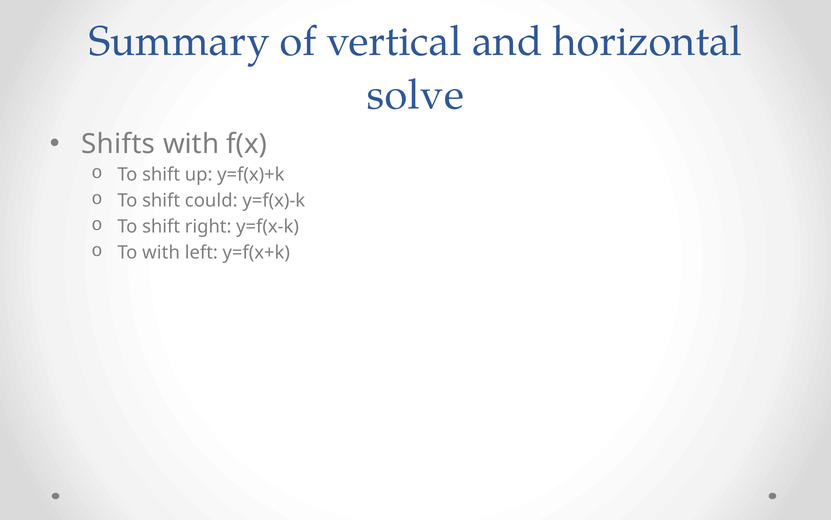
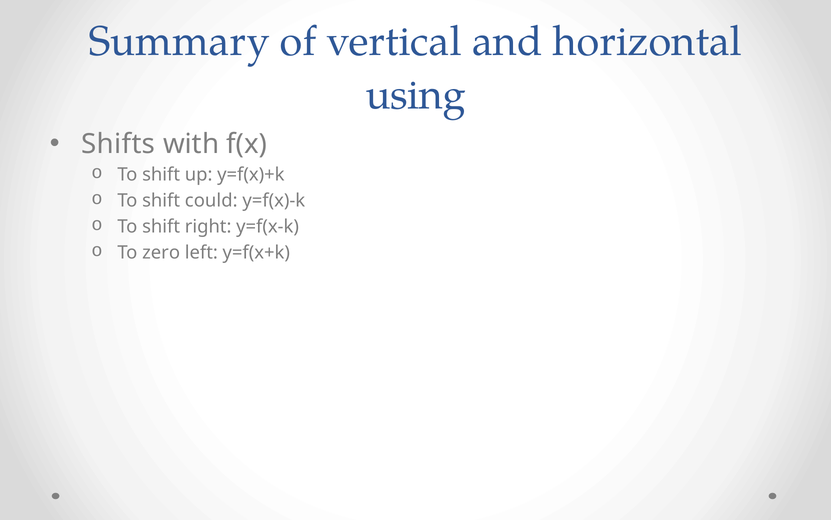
solve: solve -> using (416, 95)
To with: with -> zero (161, 252)
